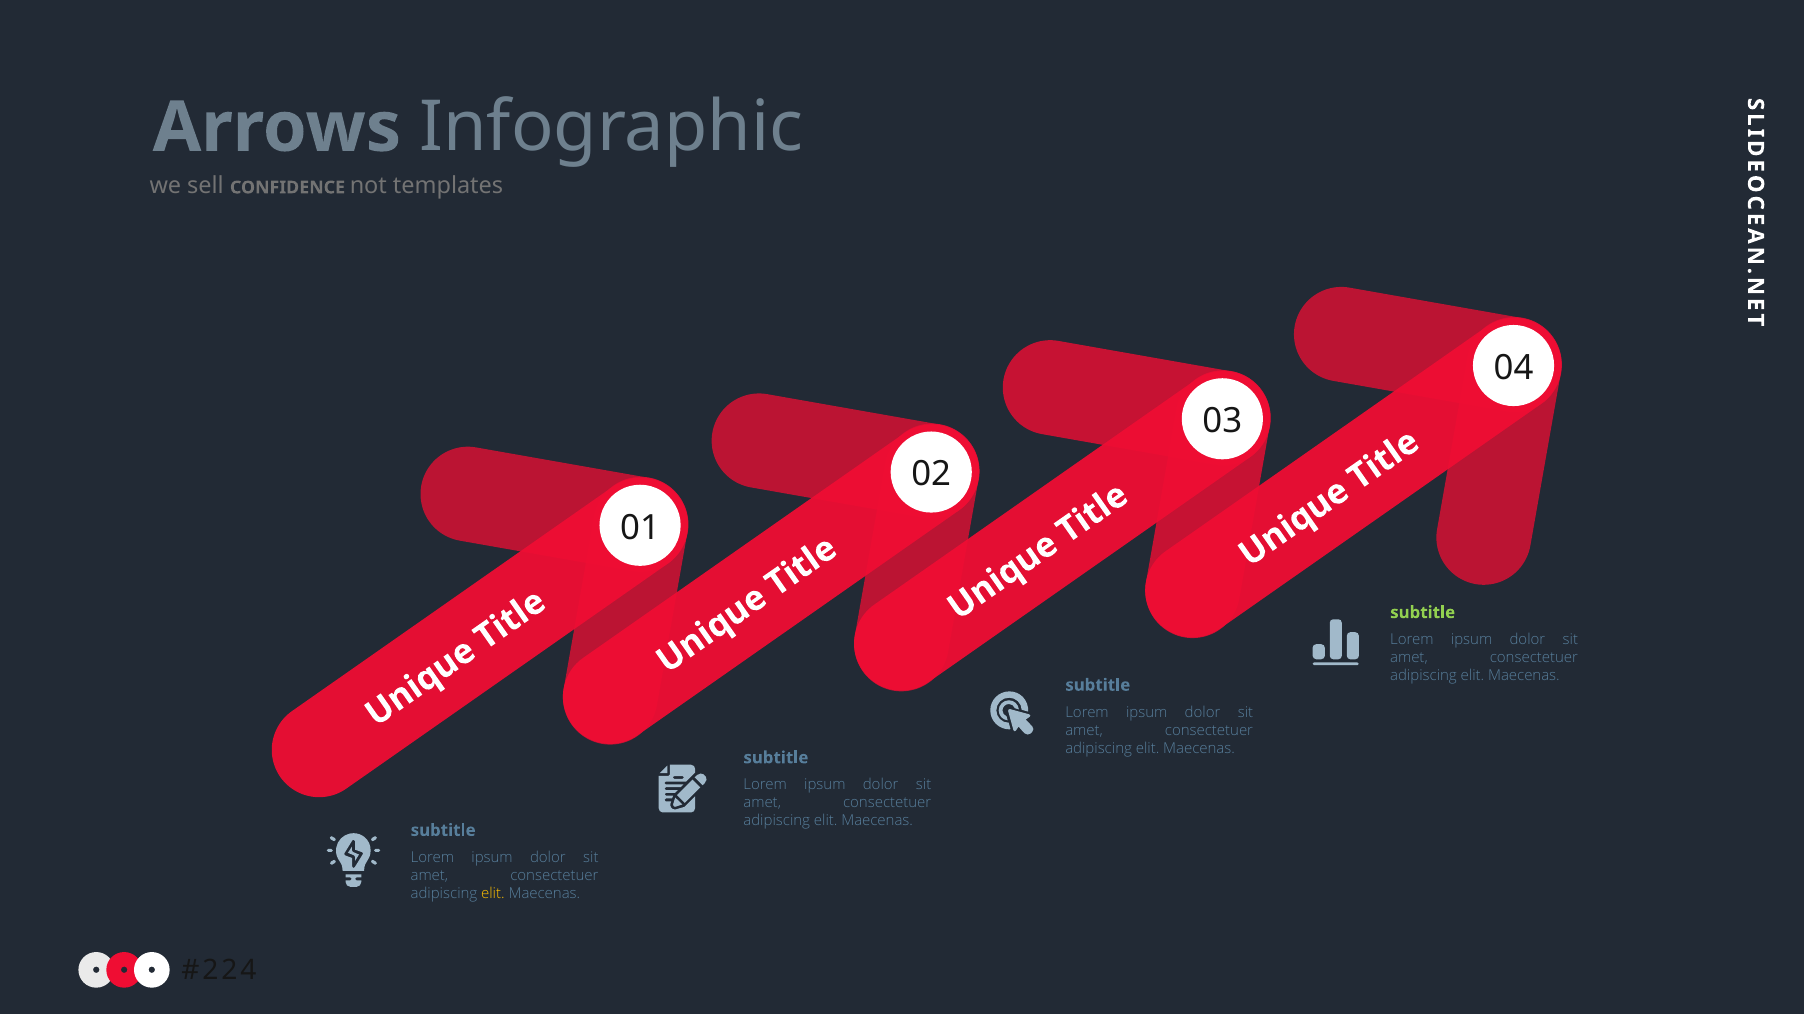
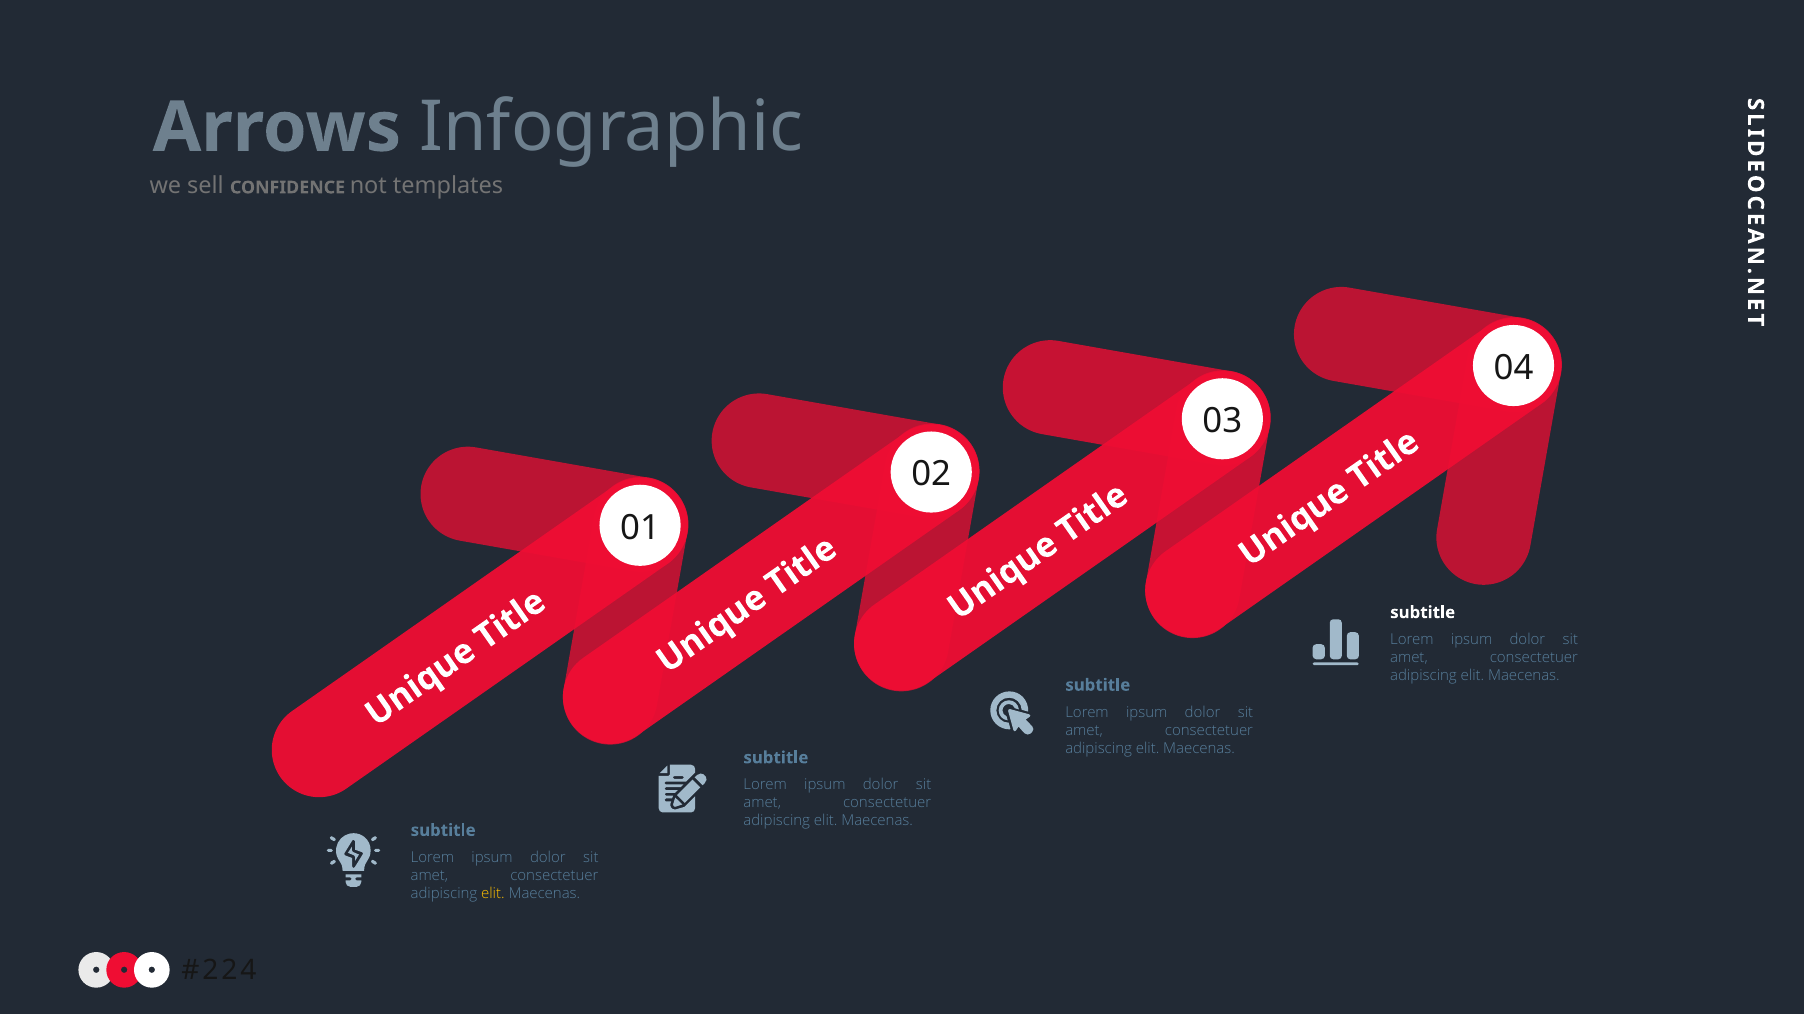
subtitle colour: light green -> white (1423, 613)
